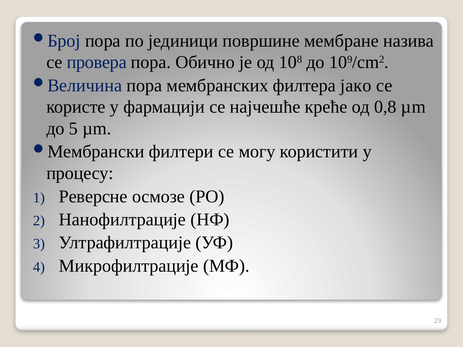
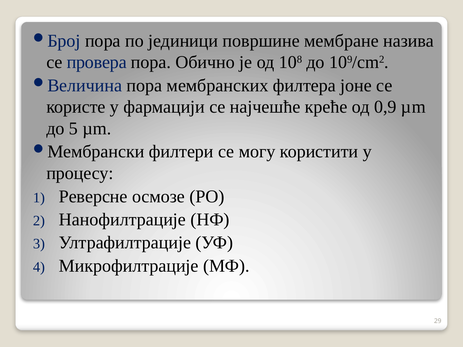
јако: јако -> јоне (356, 86)
0,8: 0,8 -> 0,9 (385, 107)
